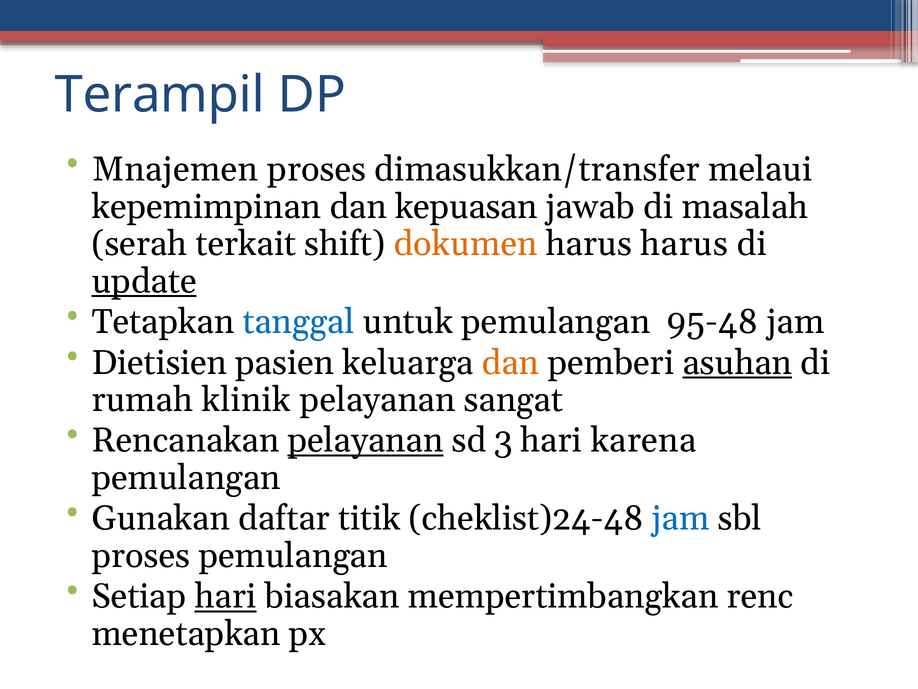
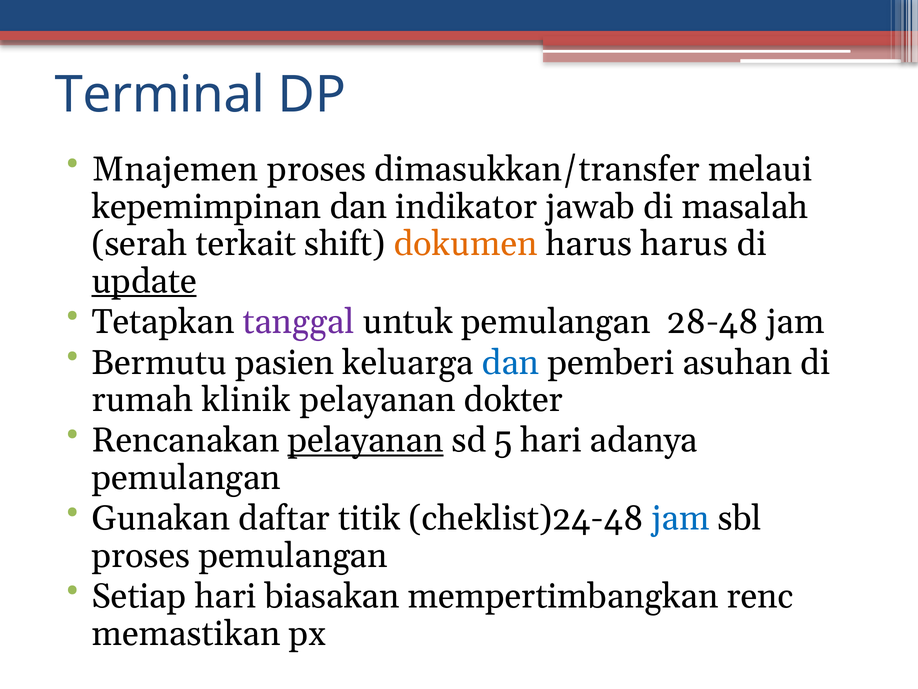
Terampil: Terampil -> Terminal (160, 95)
kepuasan: kepuasan -> indikator (466, 207)
tanggal colour: blue -> purple (299, 322)
95-48: 95-48 -> 28-48 (713, 322)
Dietisien: Dietisien -> Bermutu (159, 362)
dan colour: orange -> blue (510, 362)
asuhan underline: present -> none (737, 362)
sangat: sangat -> dokter (513, 400)
3: 3 -> 5 (503, 440)
karena: karena -> adanya (644, 440)
hari underline: present -> none (225, 596)
menetapkan: menetapkan -> memastikan (186, 633)
